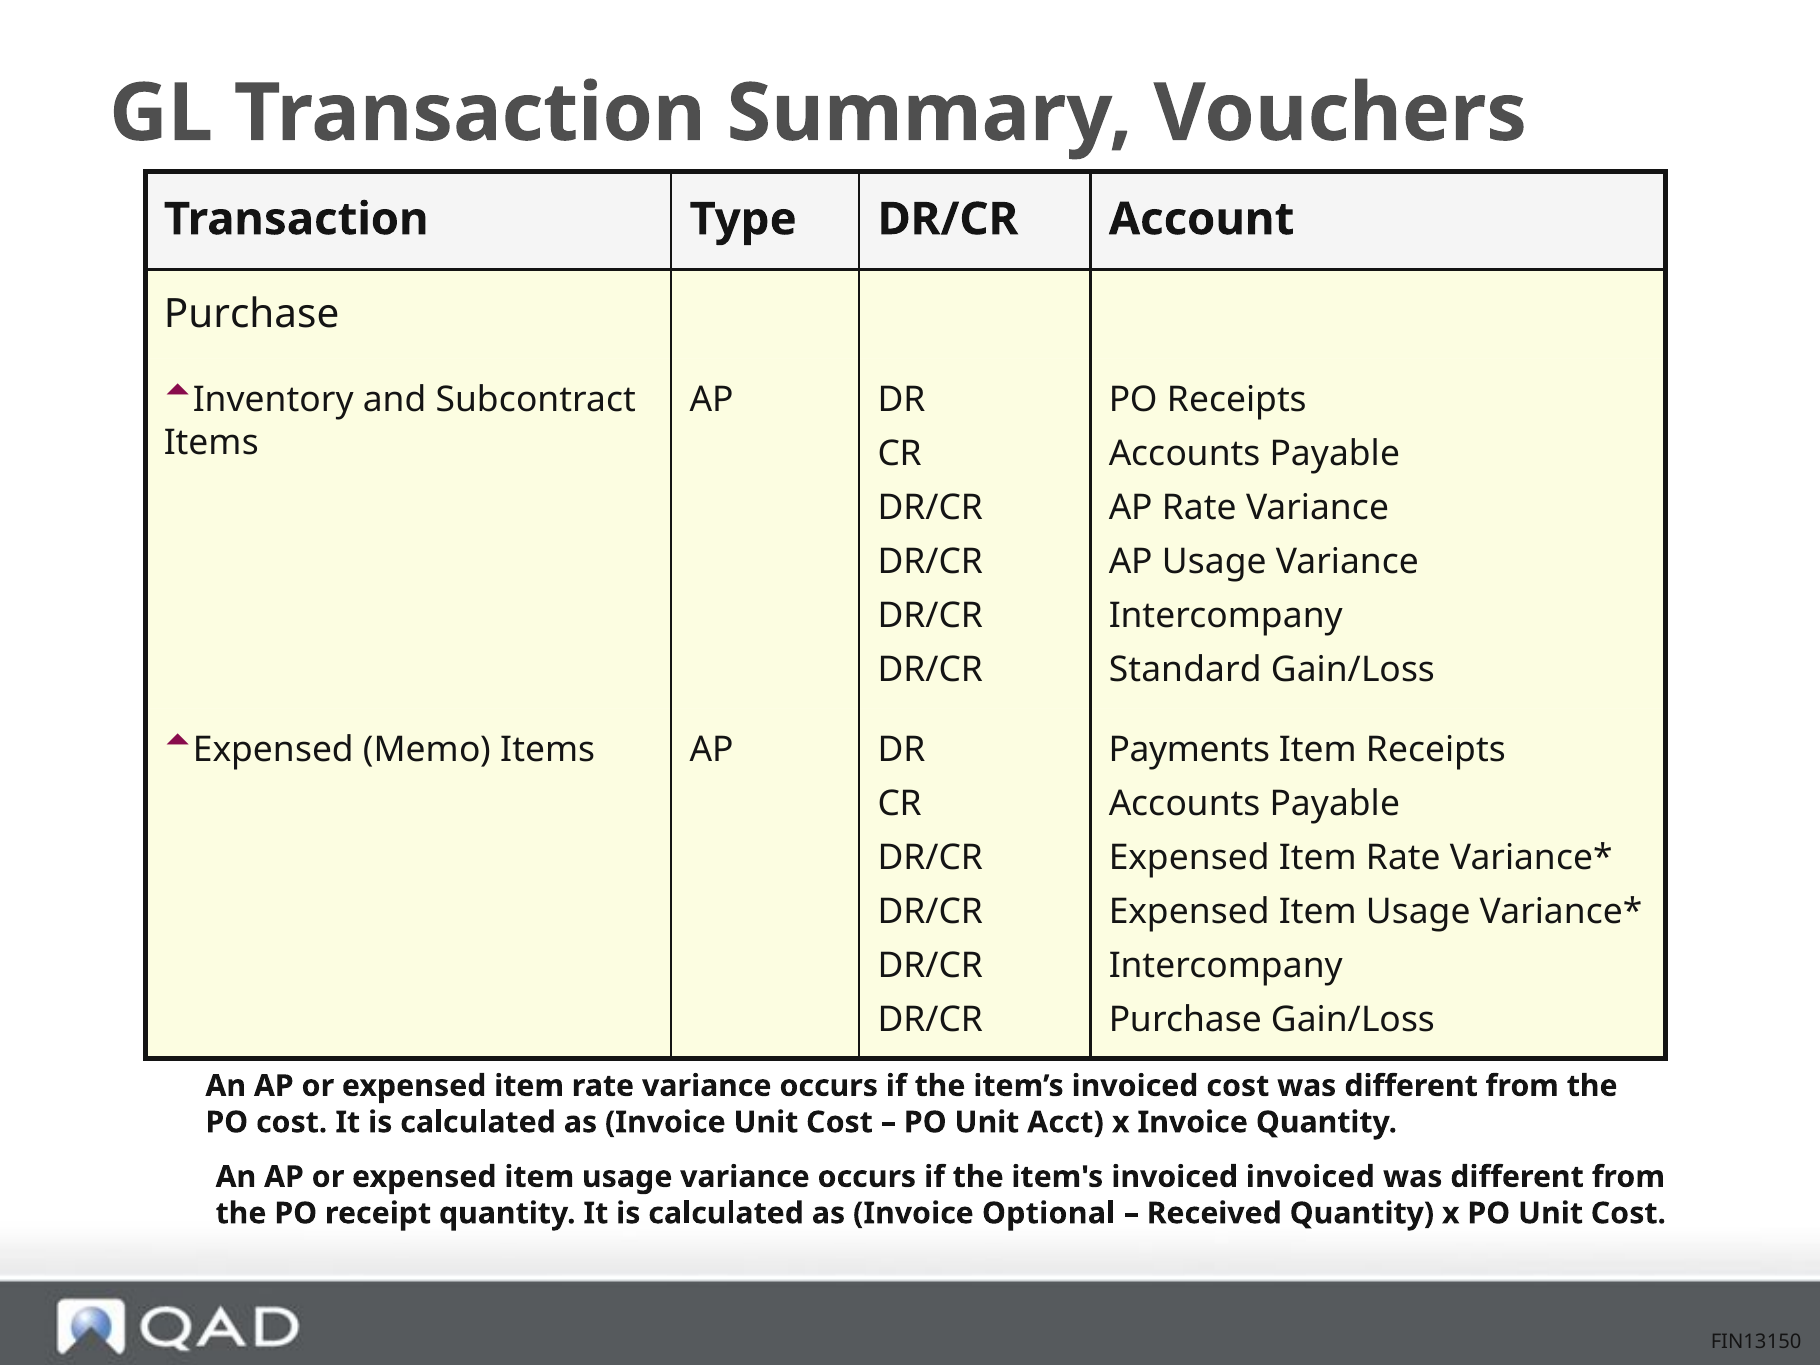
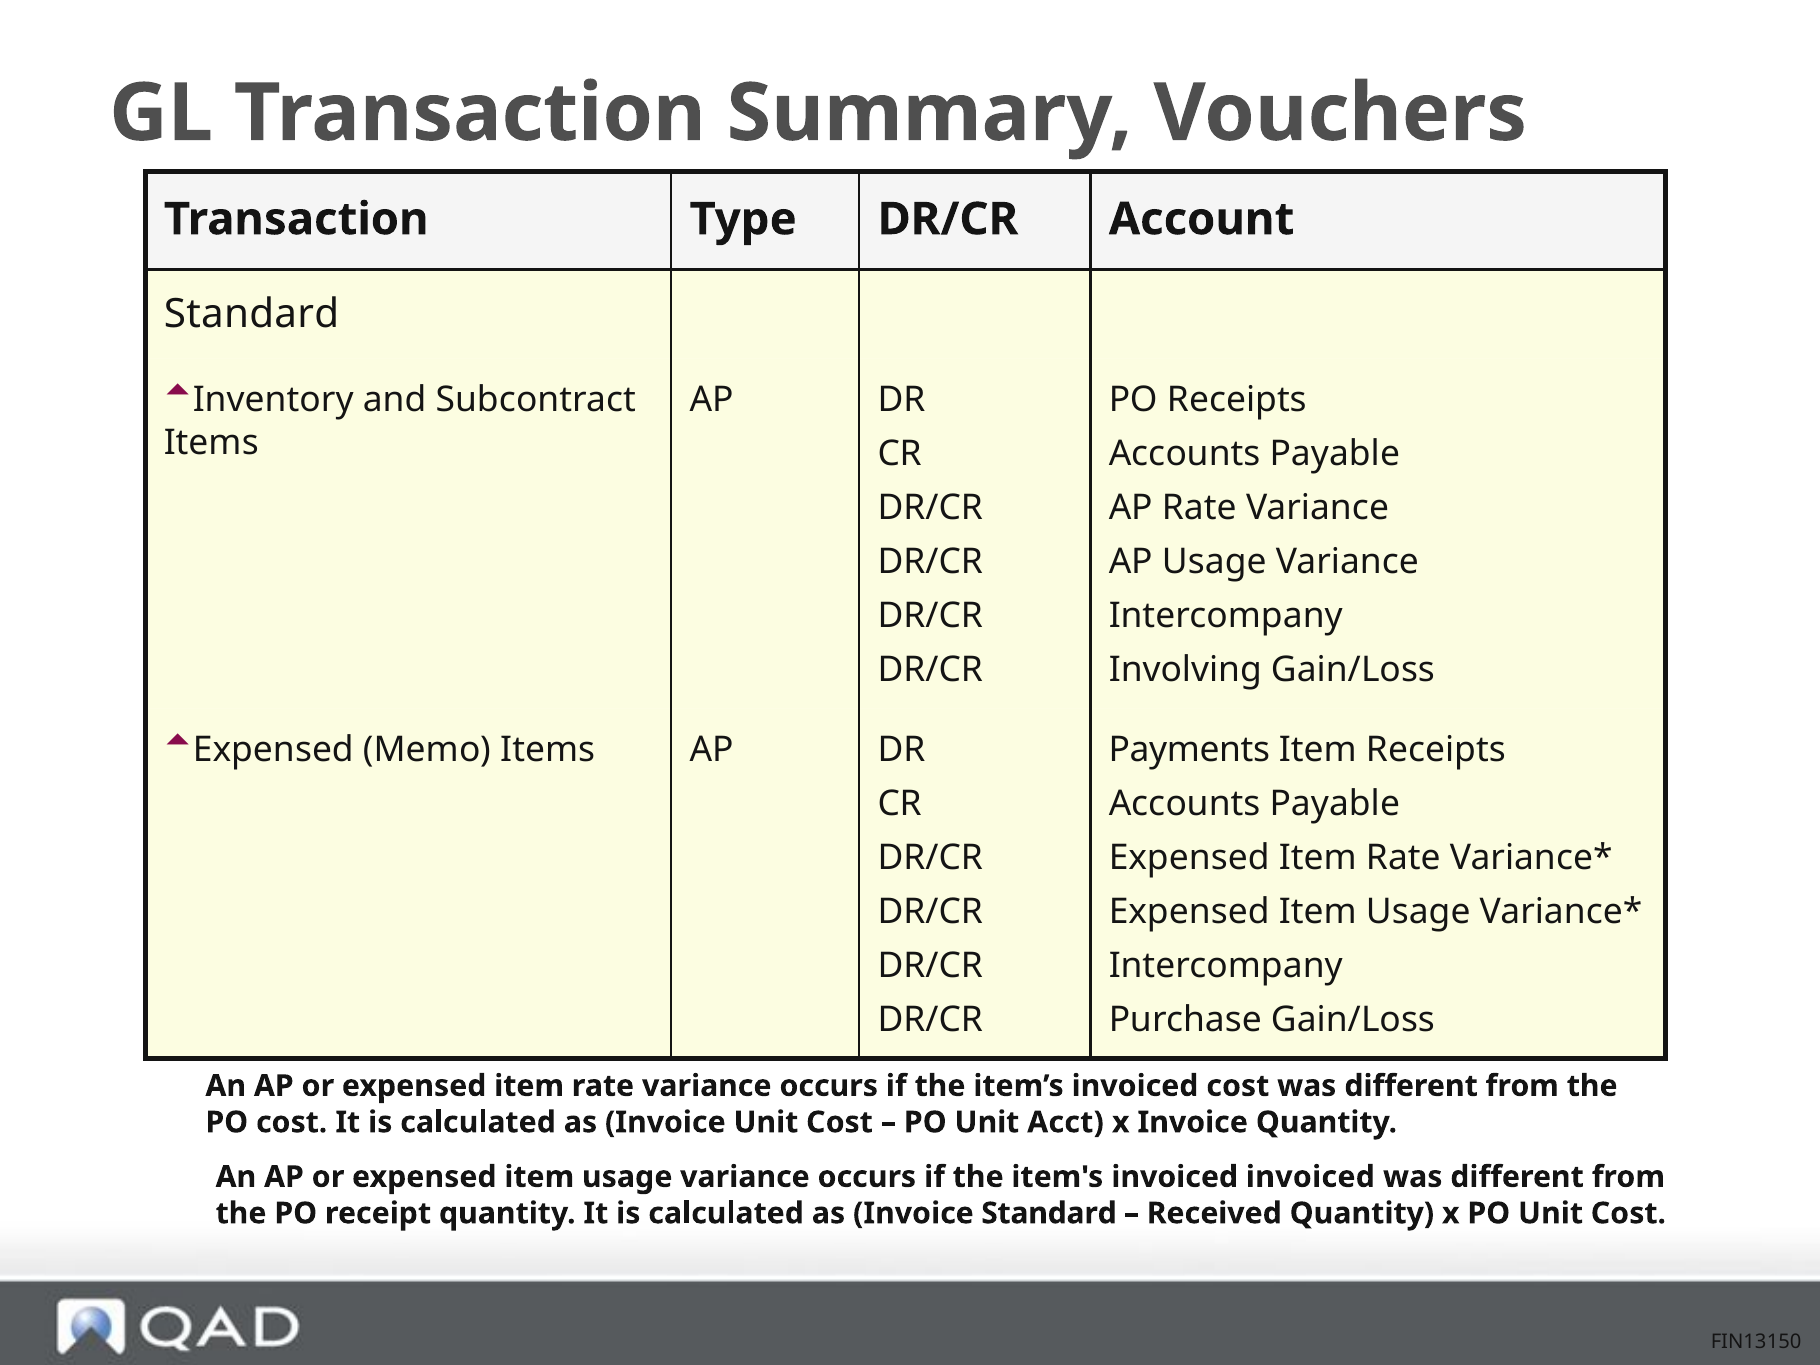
Purchase: Purchase -> Standard (251, 314)
Standard: Standard -> Involving (1185, 670)
Invoice Optional: Optional -> Standard (1049, 1213)
